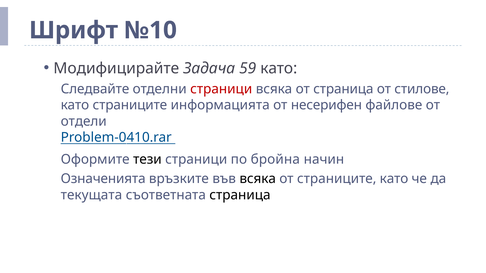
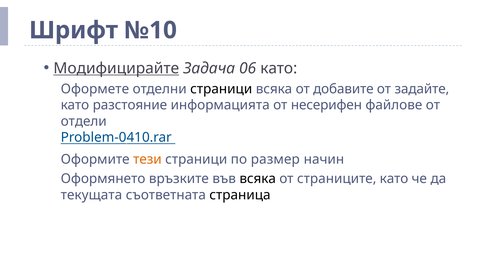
Модифицирайте underline: none -> present (116, 68)
59: 59 -> 06 (248, 68)
Следвайте: Следвайте -> Оформете (95, 89)
страници colour: red -> black (221, 89)
от страница: страница -> добавите (343, 89)
стилове: стилове -> задайте (422, 89)
като страниците: страниците -> разстояние (130, 105)
тези colour: black -> orange (147, 160)
бройна: бройна -> размер (275, 160)
Означенията: Означенията -> Оформянето (103, 179)
